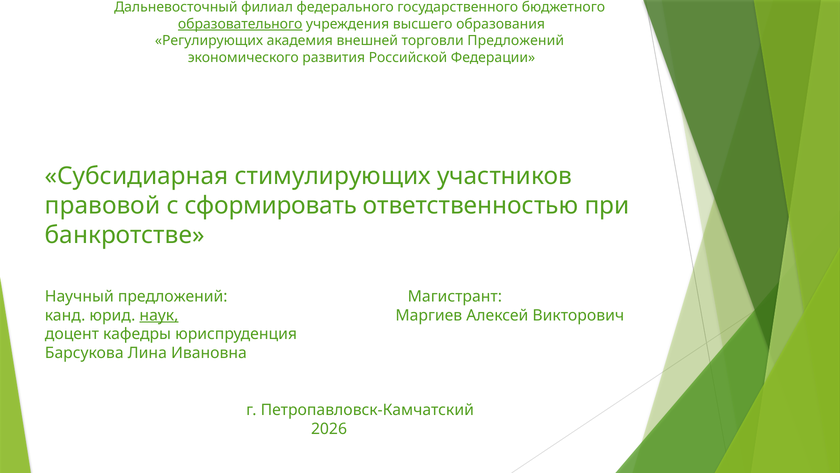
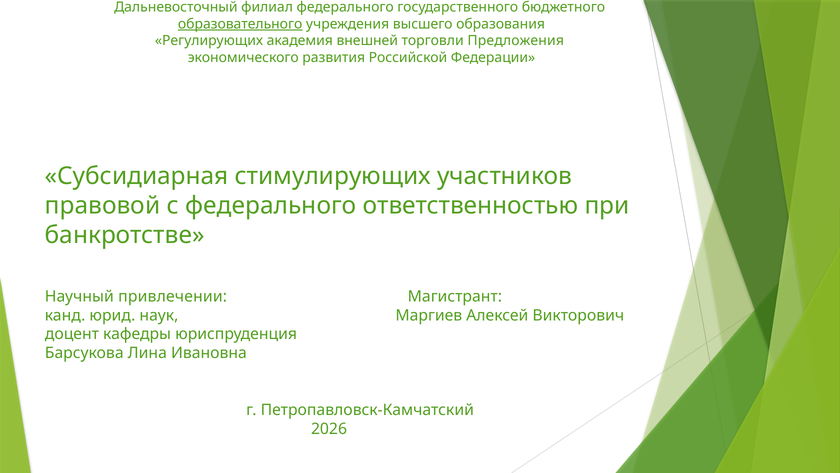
торговли Предложений: Предложений -> Предложения (516, 41)
с сформировать: сформировать -> федерального (271, 205)
Научный предложений: предложений -> привлечении (173, 296)
наук underline: present -> none (159, 315)
